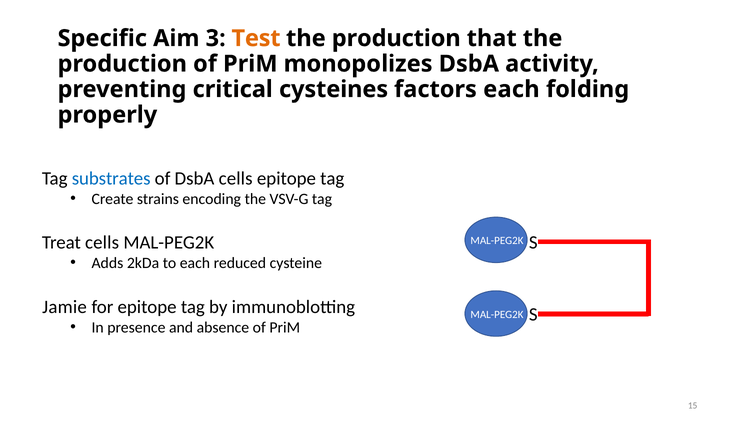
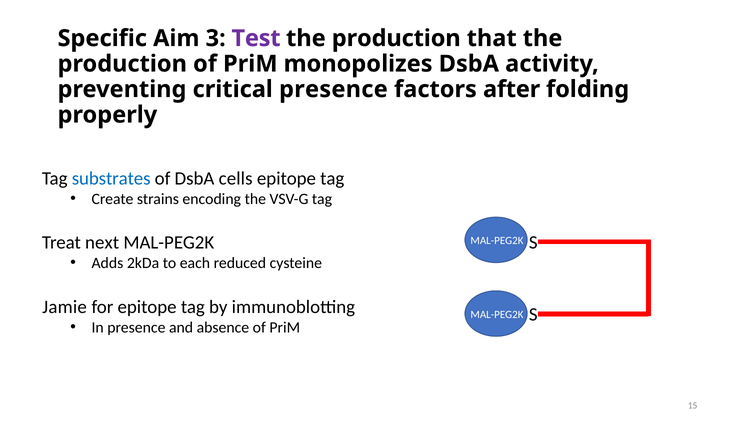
Test colour: orange -> purple (256, 38)
critical cysteines: cysteines -> presence (333, 89)
factors each: each -> after (512, 89)
Treat cells: cells -> next (102, 242)
